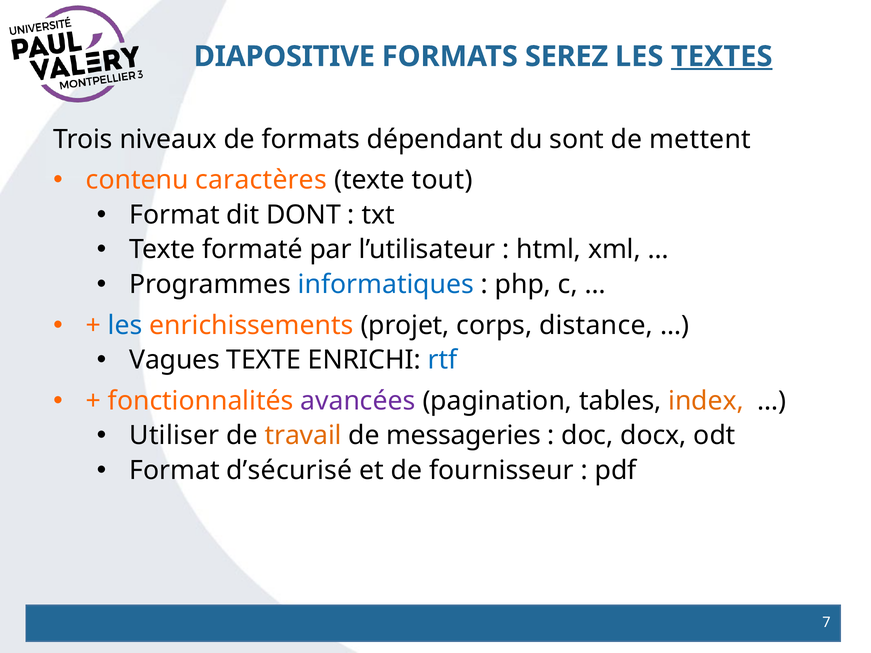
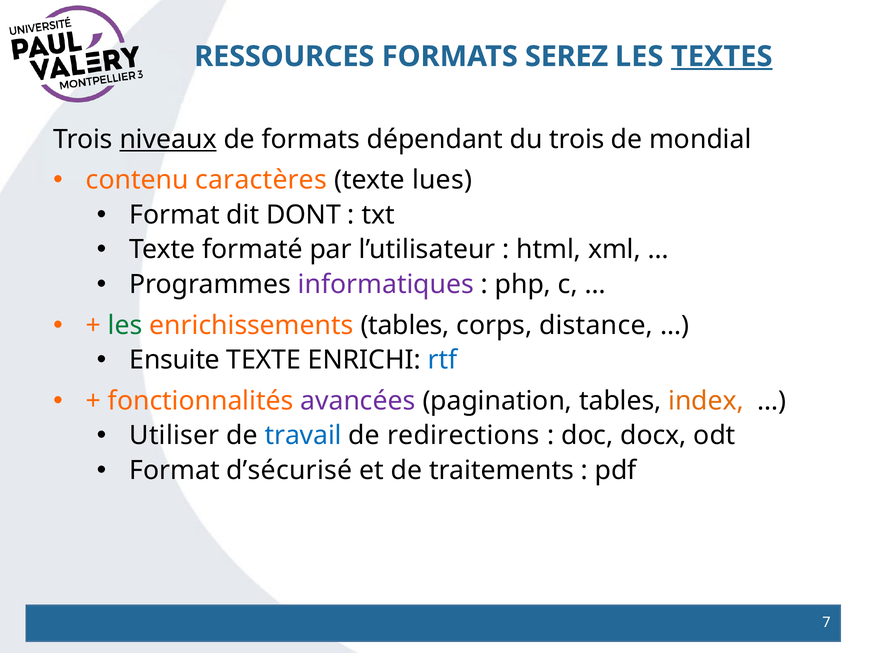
DIAPOSITIVE: DIAPOSITIVE -> RESSOURCES (284, 57)
niveaux underline: none -> present (168, 139)
du sont: sont -> trois (577, 139)
mettent: mettent -> mondial (700, 139)
tout: tout -> lues (442, 180)
informatiques colour: blue -> purple (386, 285)
les colour: blue -> green (125, 325)
enrichissements projet: projet -> tables (405, 325)
Vagues: Vagues -> Ensuite (175, 360)
travail colour: orange -> blue (303, 436)
messageries: messageries -> redirections (463, 436)
fournisseur: fournisseur -> traitements (502, 471)
